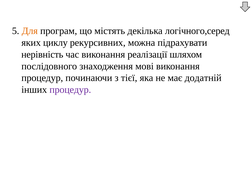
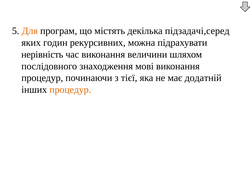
логічного,серед: логічного,серед -> підзадачі,серед (197, 31)
циклу: циклу -> годин (55, 43)
реалізації: реалізації -> величини (147, 54)
процедур colour: purple -> orange (70, 90)
